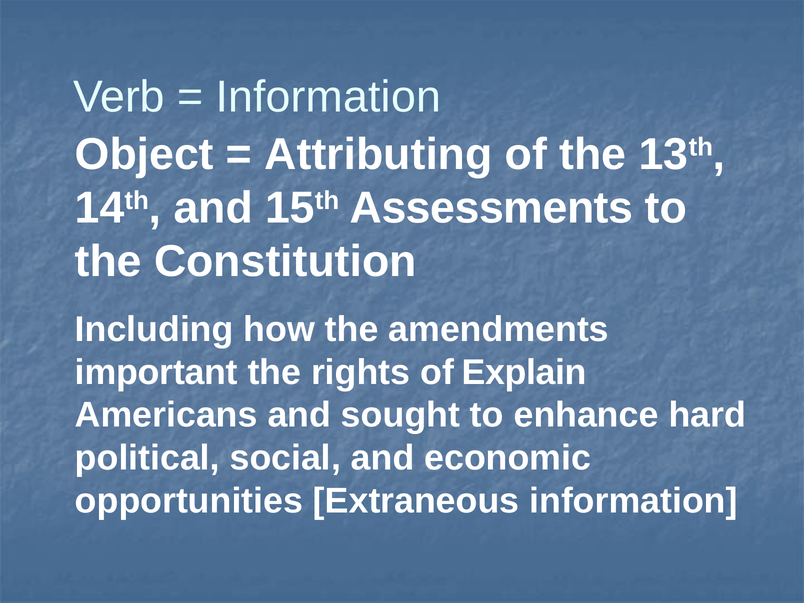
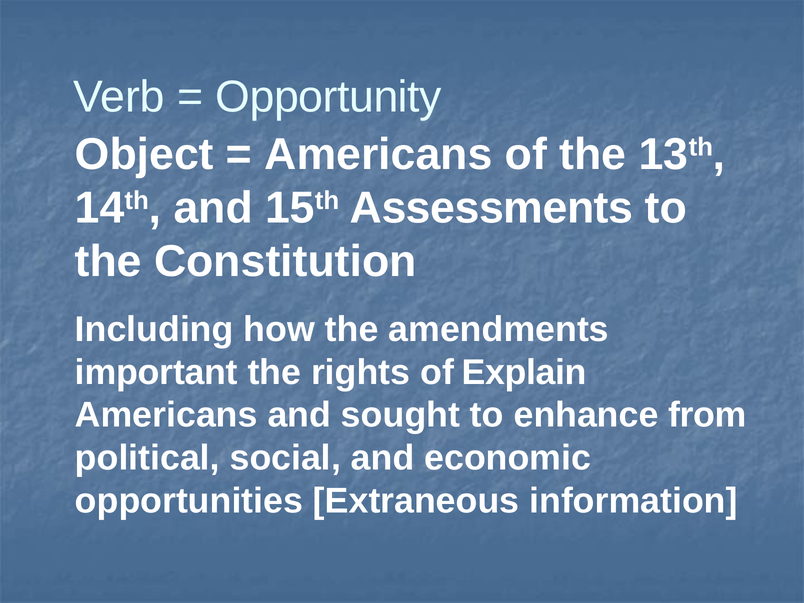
Information: Information -> Opportunity (329, 97)
Attributing: Attributing -> Americans (378, 154)
hard: hard -> from (707, 415)
